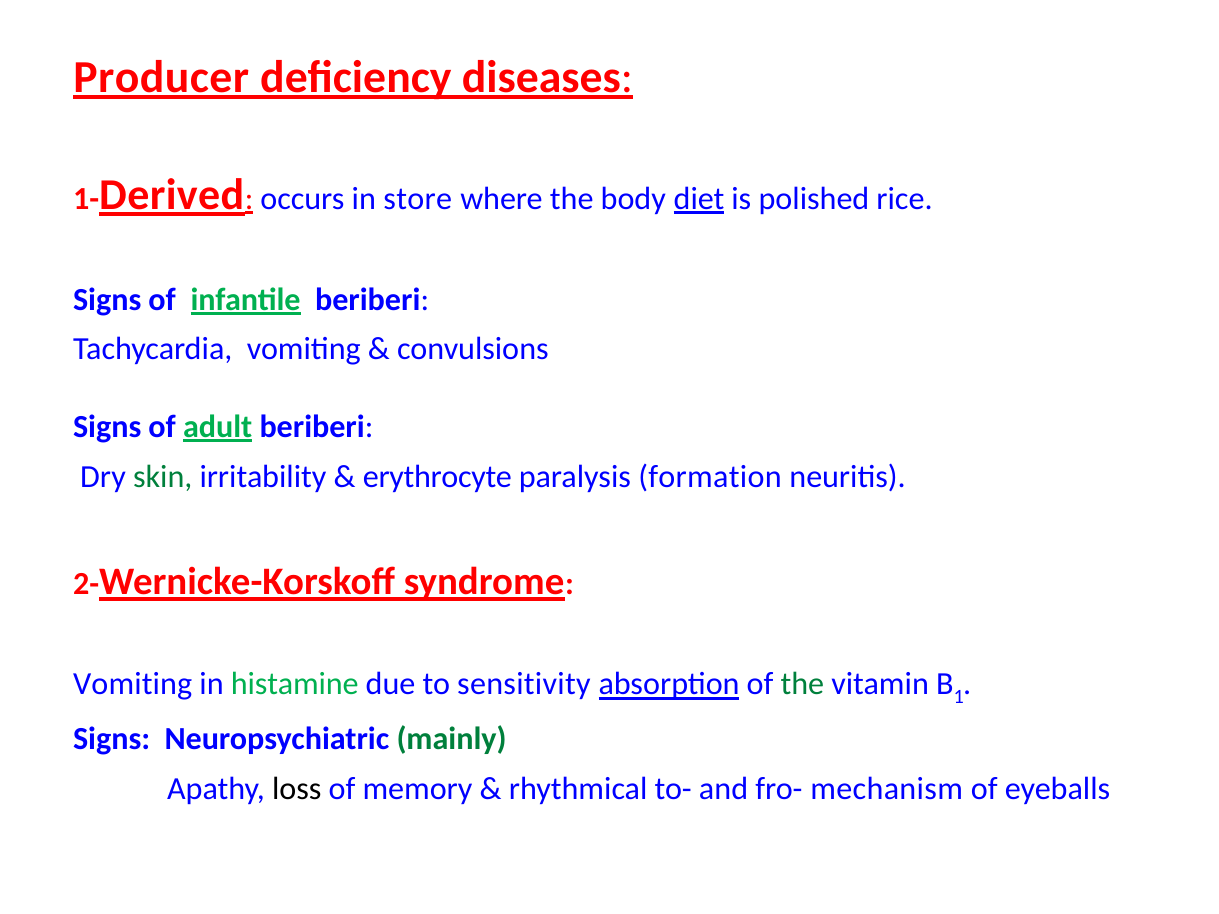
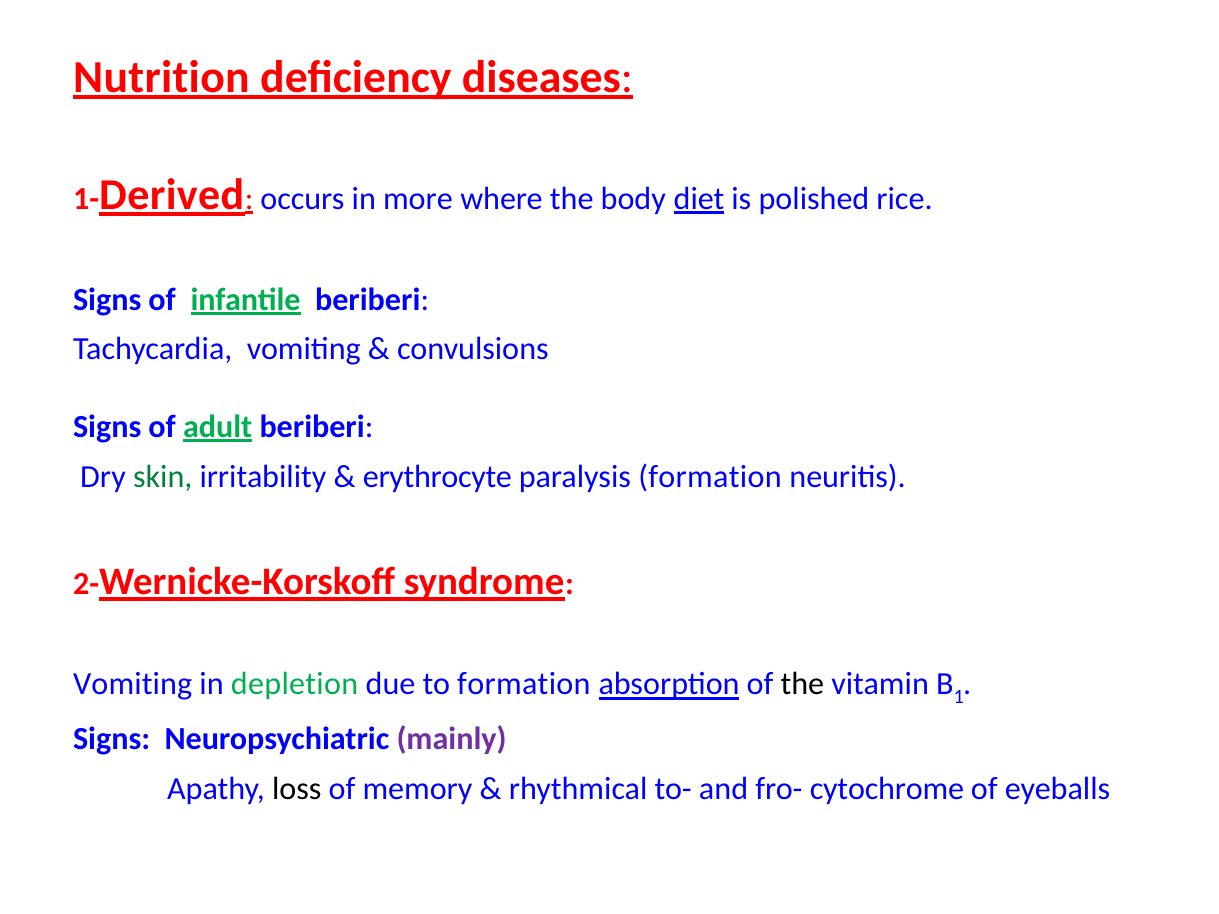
Producer: Producer -> Nutrition (161, 77)
store: store -> more (418, 199)
histamine: histamine -> depletion (295, 685)
to sensitivity: sensitivity -> formation (524, 685)
the colour: green -> black (802, 685)
mainly colour: green -> purple (452, 739)
mechanism: mechanism -> cytochrome (887, 789)
